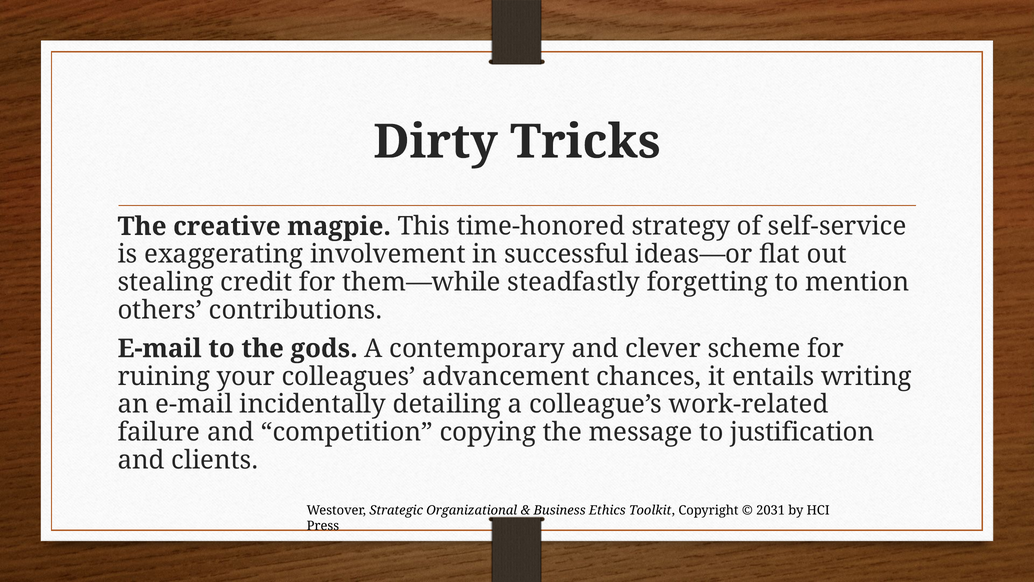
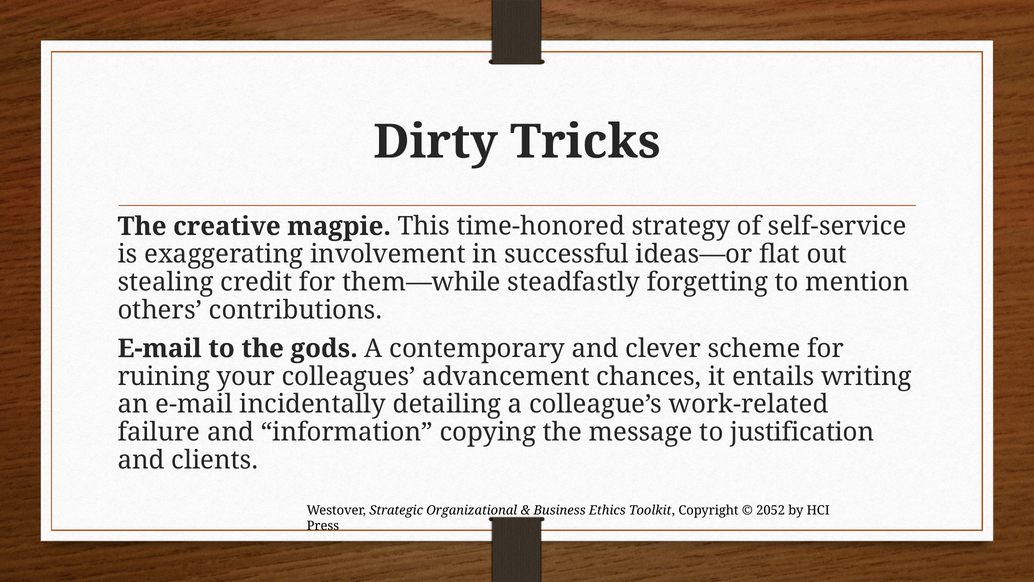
competition: competition -> information (347, 432)
2031: 2031 -> 2052 (771, 510)
